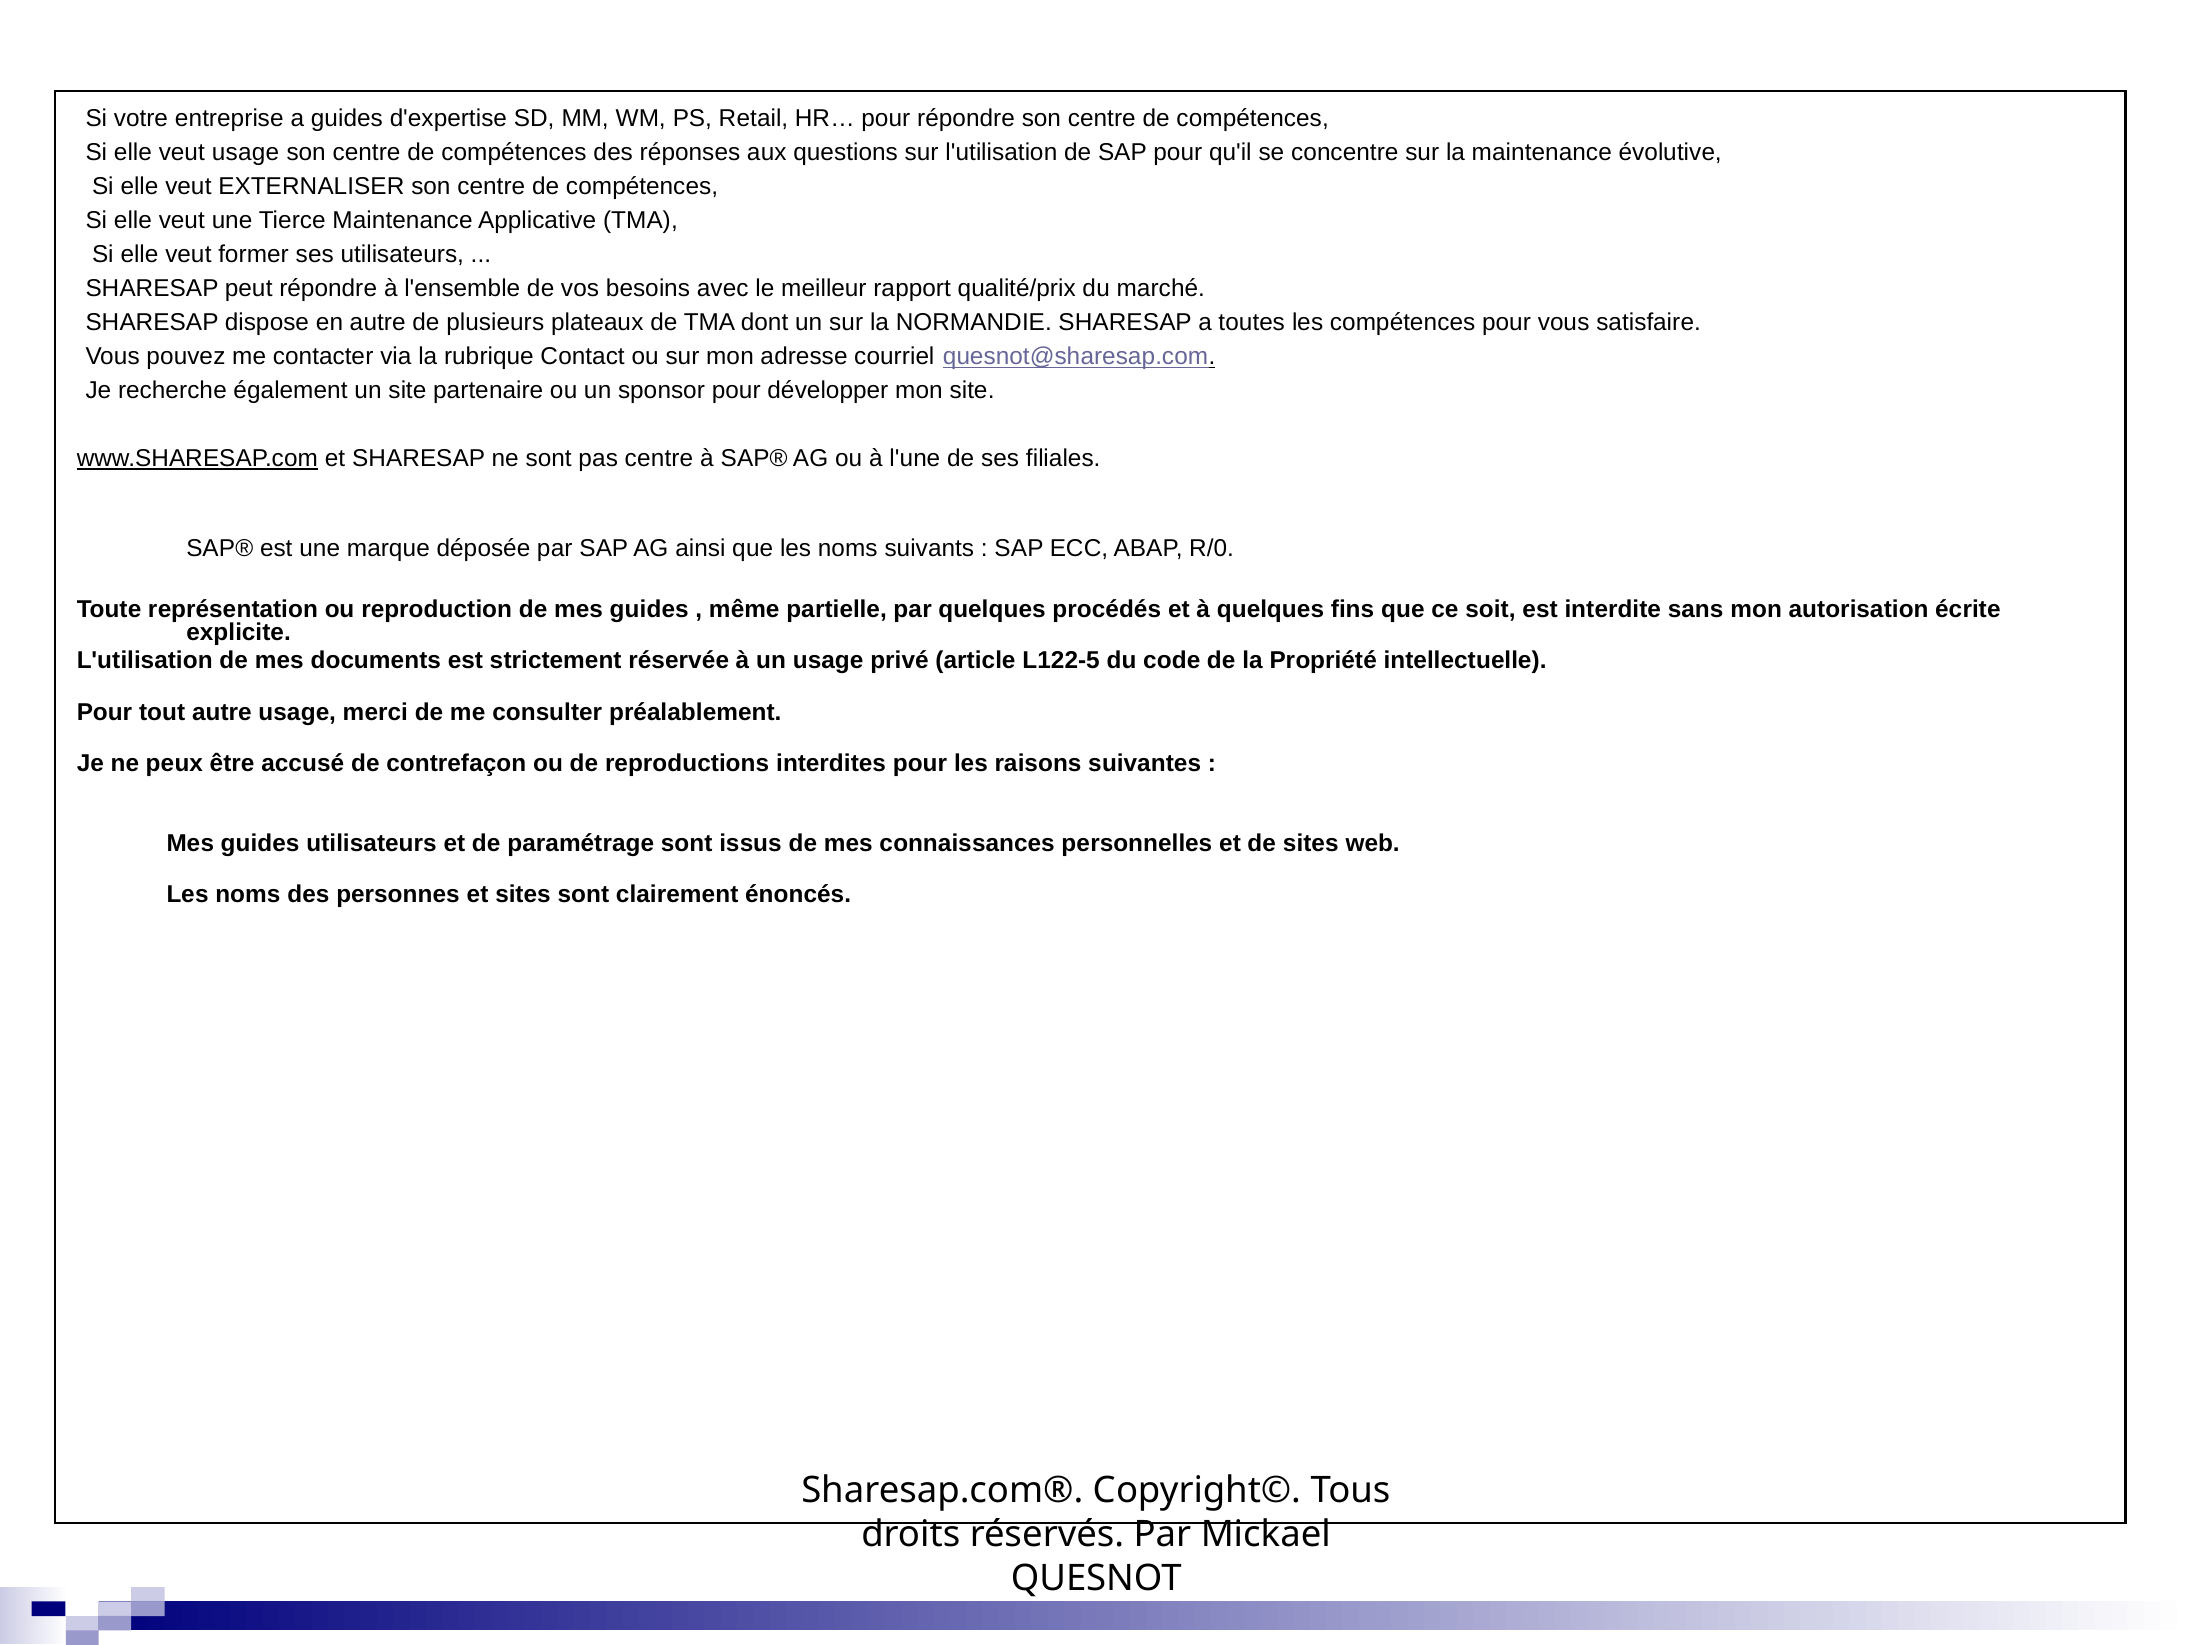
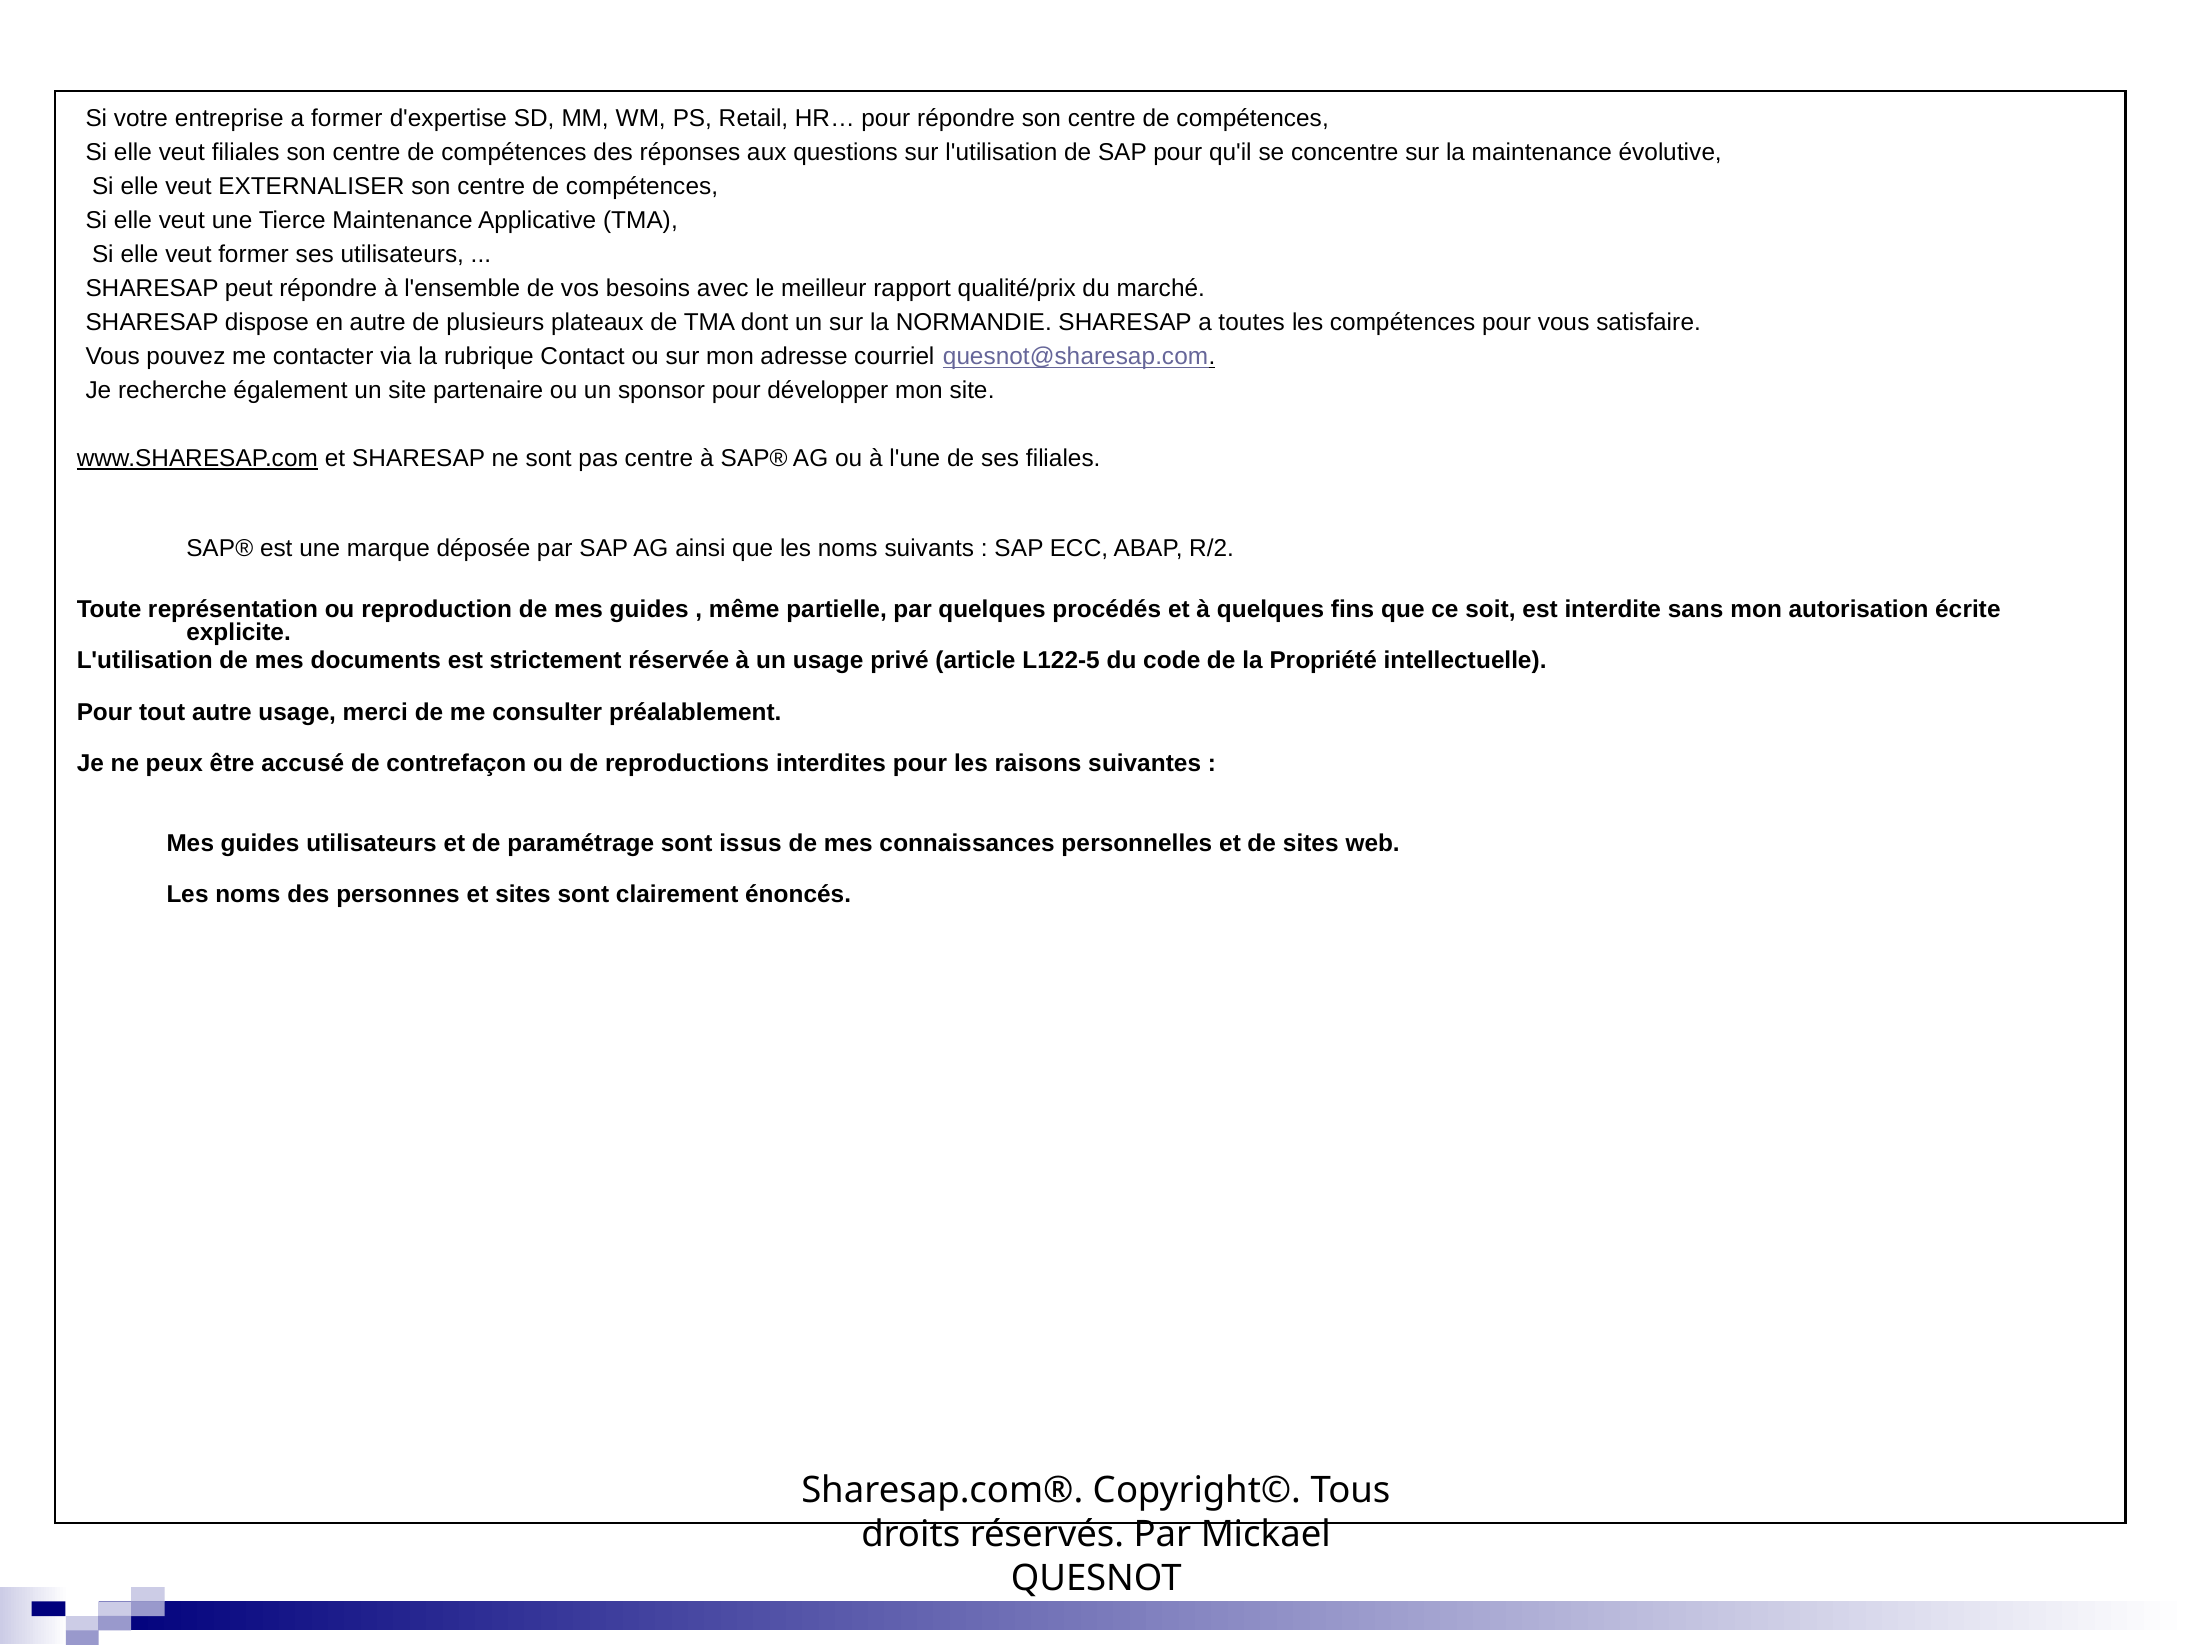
a guides: guides -> former (347, 119)
veut usage: usage -> filiales (246, 153)
R/0: R/0 -> R/2 (1212, 548)
